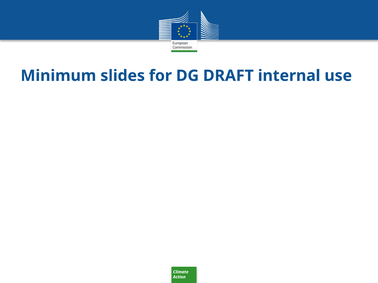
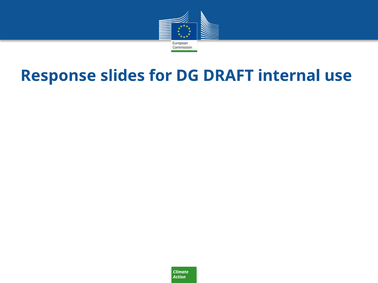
Minimum: Minimum -> Response (58, 76)
